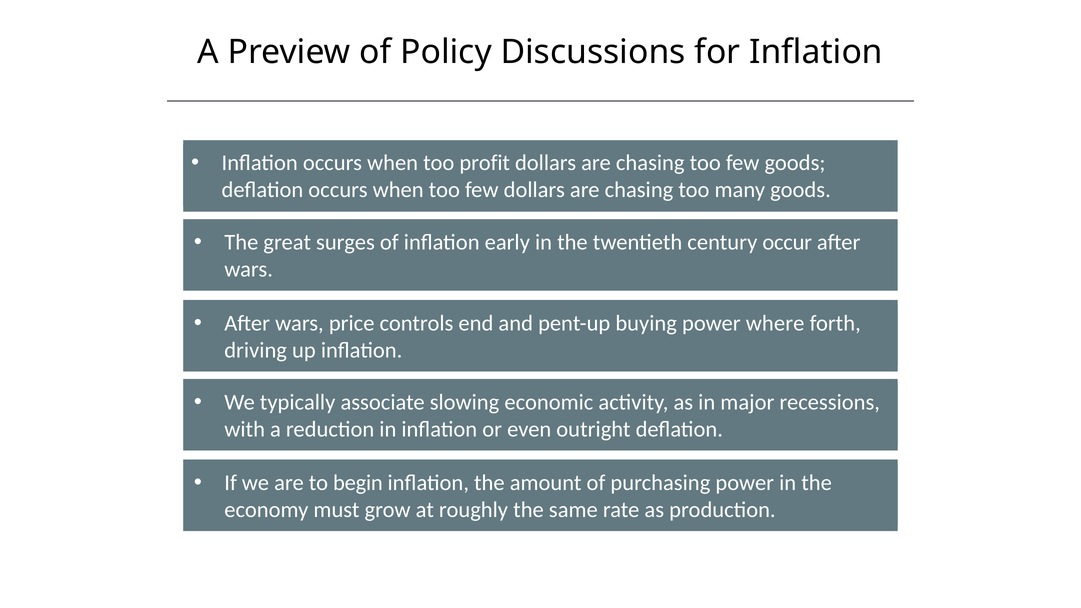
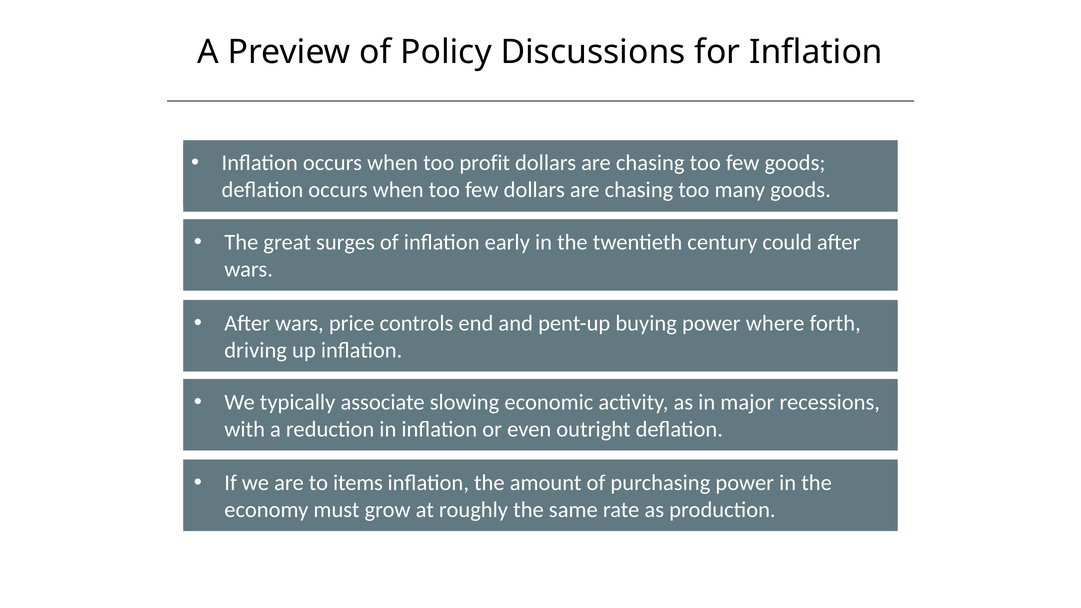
occur: occur -> could (787, 242)
begin: begin -> items (358, 483)
